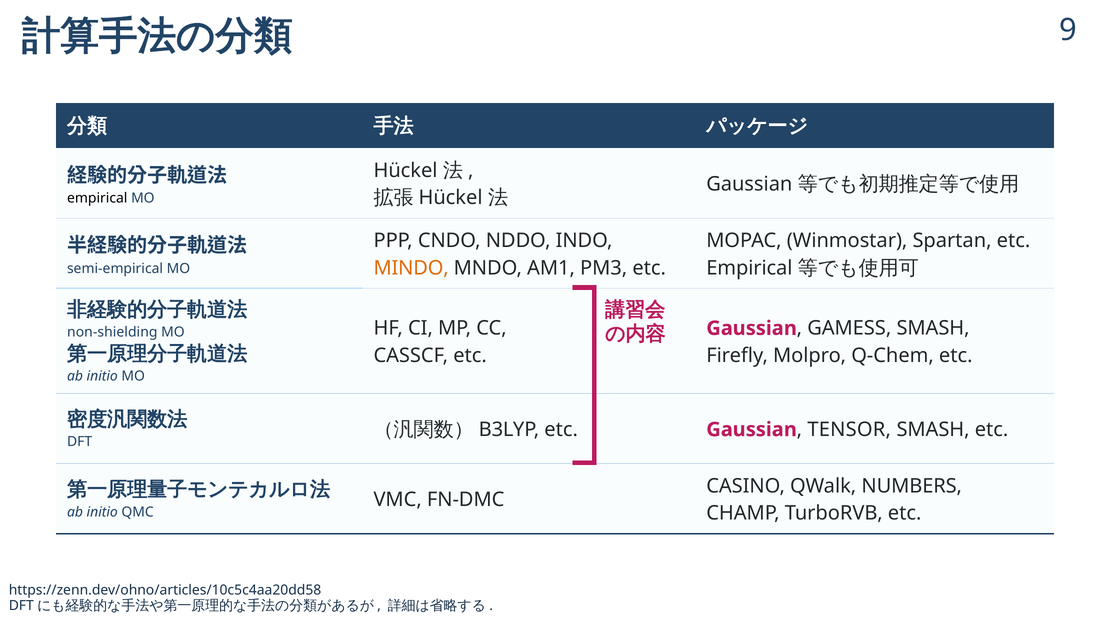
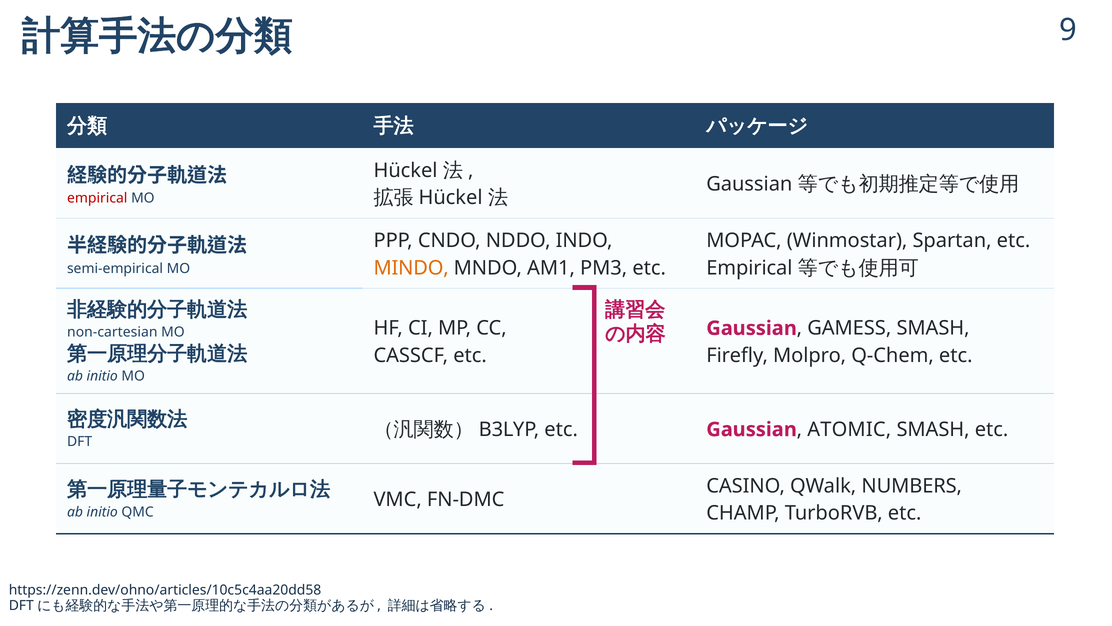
empirical colour: black -> red (97, 198)
non-shielding: non-shielding -> non-cartesian (112, 332)
TENSOR: TENSOR -> ATOMIC (849, 429)
